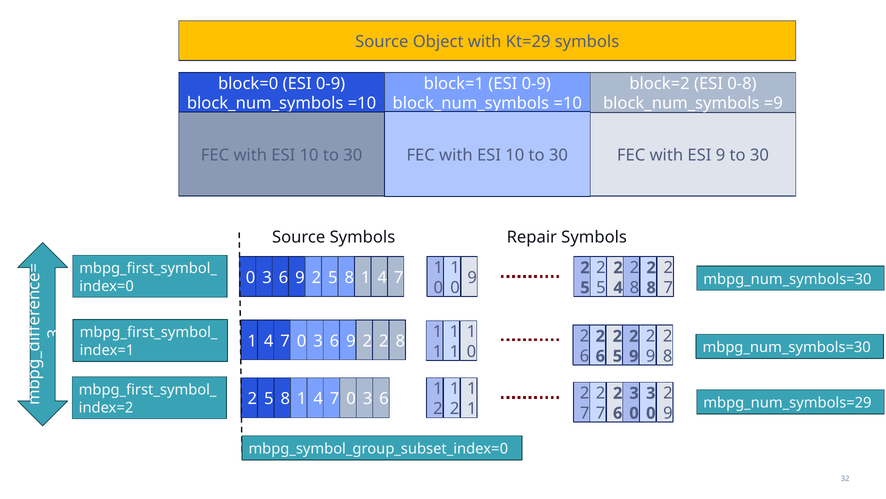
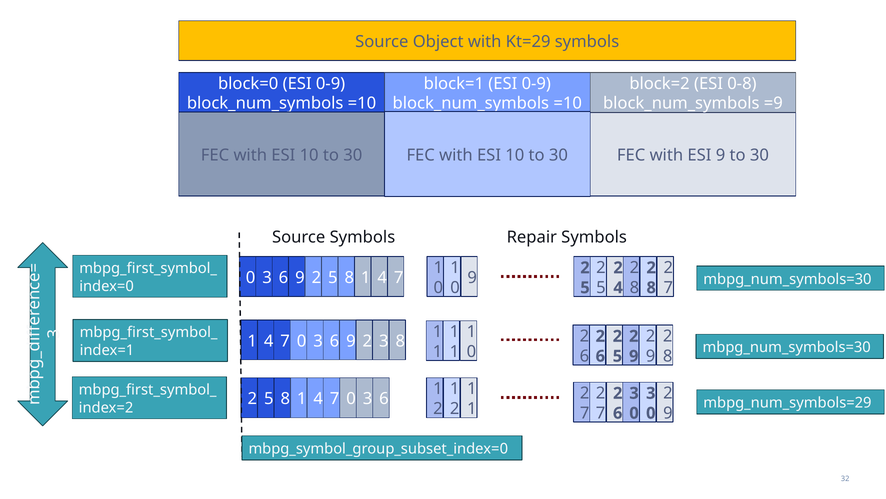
2: 2 -> 3 (384, 341)
